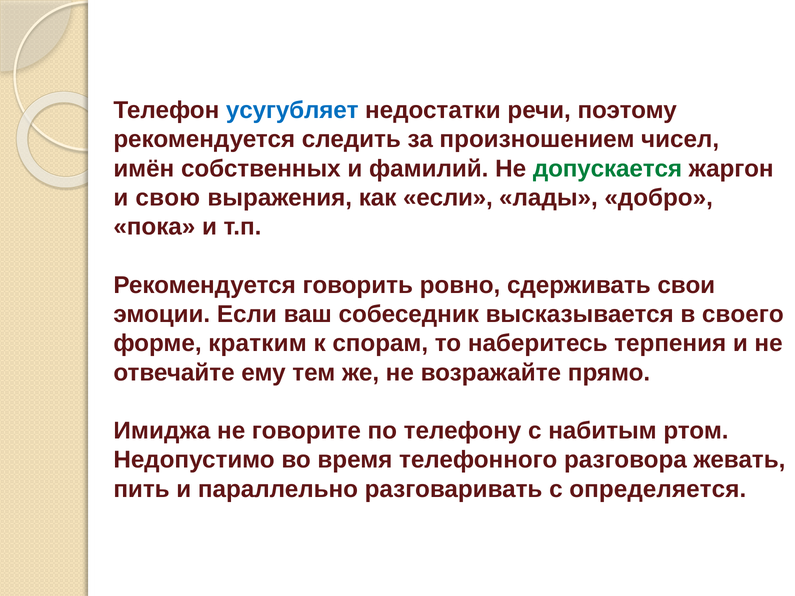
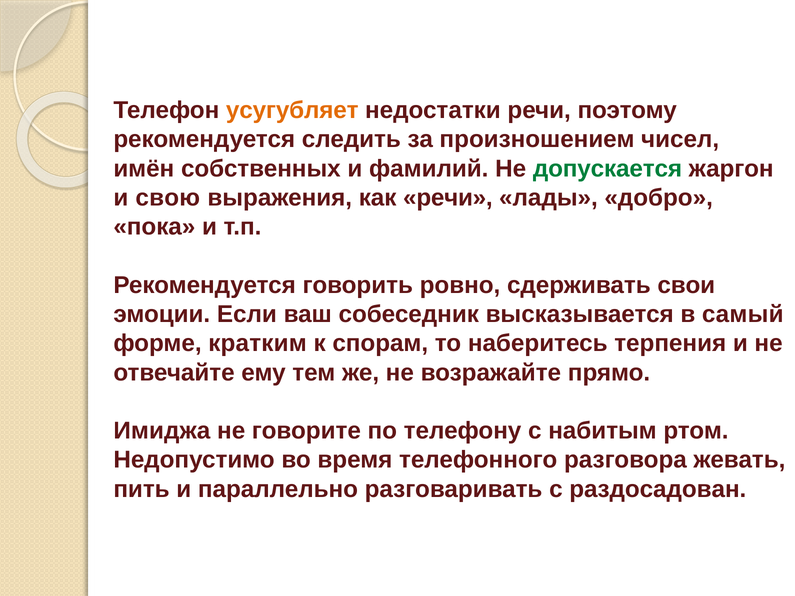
усугубляет colour: blue -> orange (292, 110)
как если: если -> речи (448, 198)
своего: своего -> самый (743, 314)
определяется: определяется -> раздосадован (658, 489)
